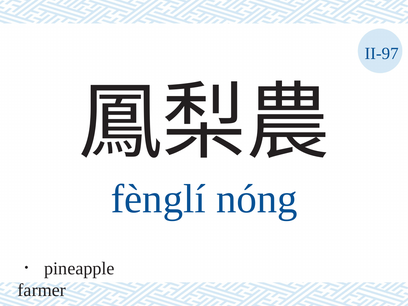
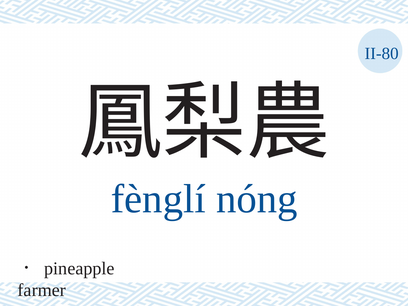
II-97: II-97 -> II-80 (382, 53)
